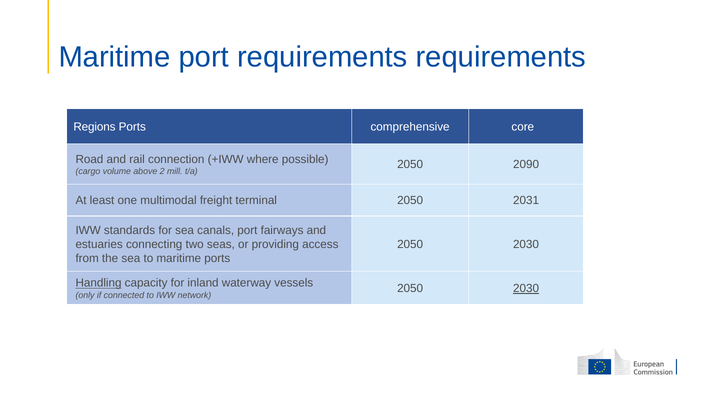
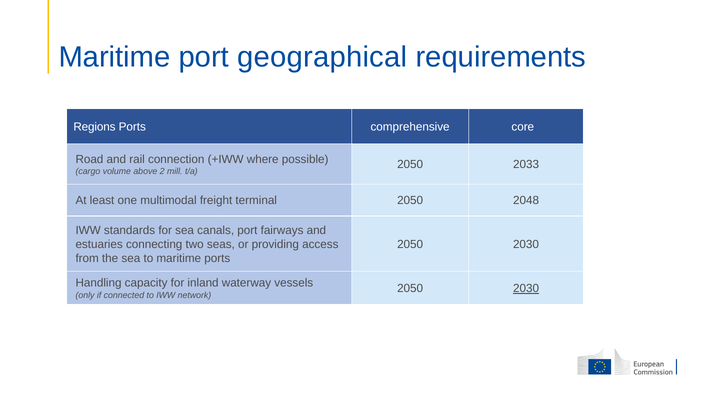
port requirements: requirements -> geographical (322, 57)
2090: 2090 -> 2033 (526, 164)
2031: 2031 -> 2048 (526, 201)
Handling underline: present -> none (99, 283)
